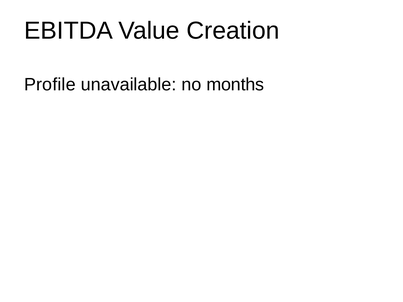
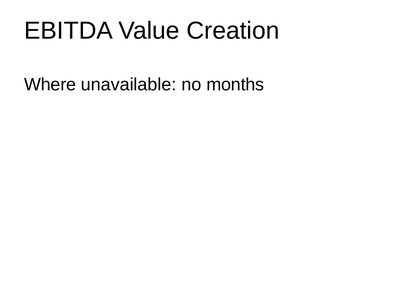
Profile: Profile -> Where (50, 85)
